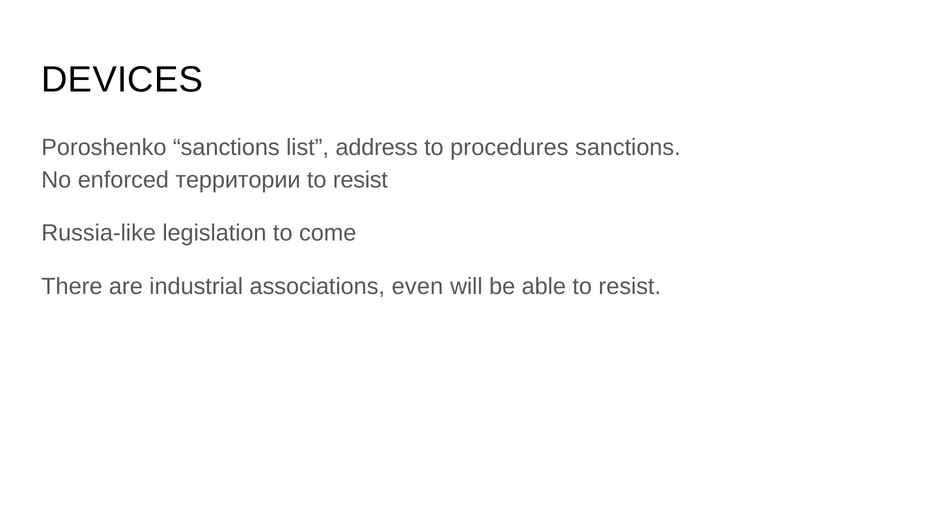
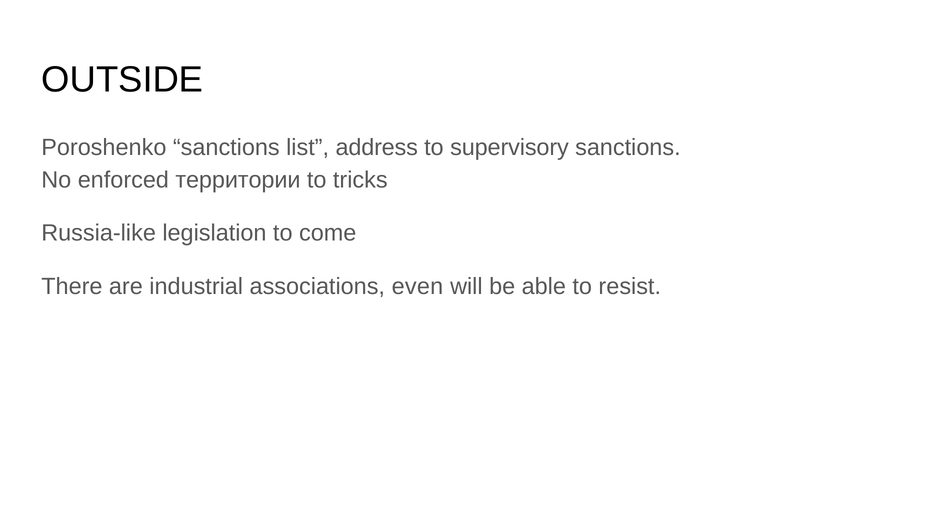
DEVICES: DEVICES -> OUTSIDE (122, 79)
procedures: procedures -> supervisory (509, 148)
resist: resist -> tricks (360, 180)
